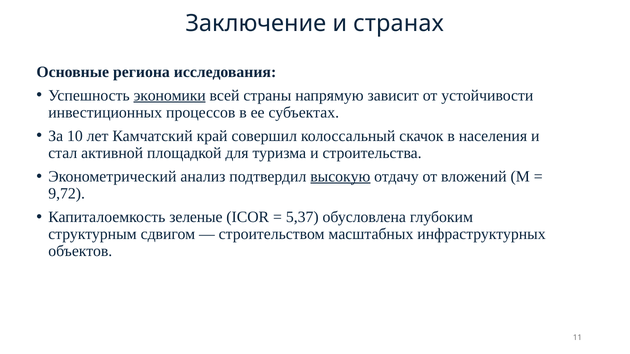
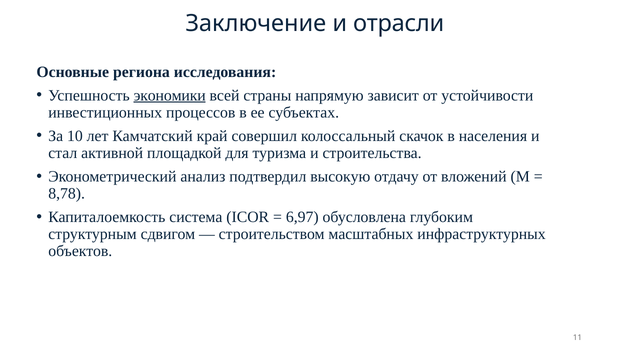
странах: странах -> отрасли (399, 24)
высокую underline: present -> none (340, 177)
9,72: 9,72 -> 8,78 (67, 194)
зеленые: зеленые -> система (196, 217)
5,37: 5,37 -> 6,97 (302, 217)
